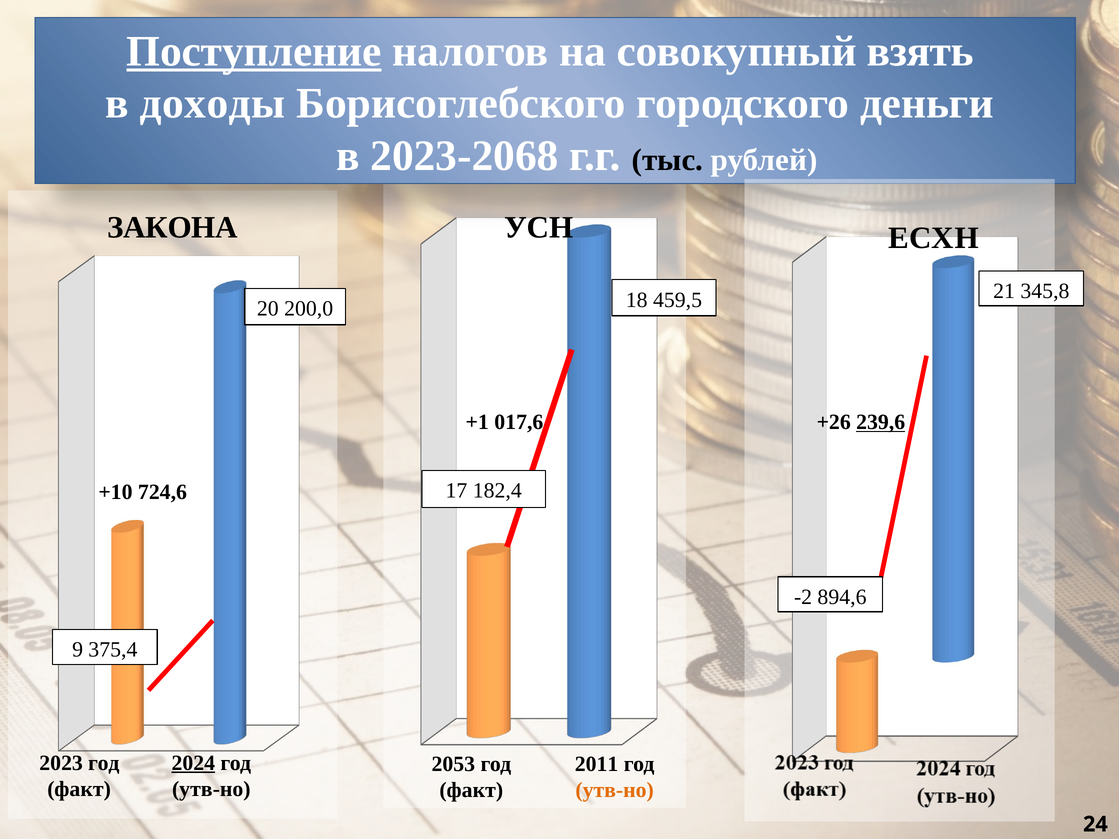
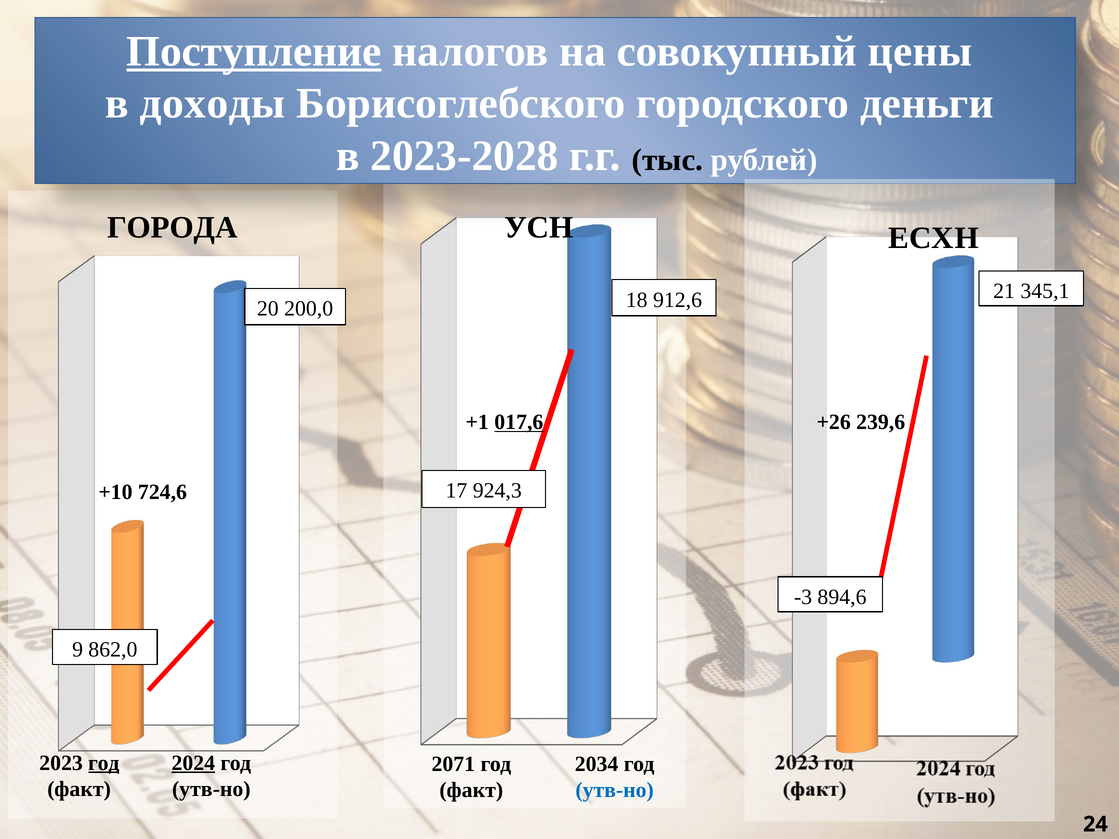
взять: взять -> цены (920, 51)
2023-2068: 2023-2068 -> 2023-2028 (464, 156)
ЗАКОНА: ЗАКОНА -> ГОРОДА (172, 228)
345,8: 345,8 -> 345,1 (1045, 291)
459,5: 459,5 -> 912,6 (678, 300)
017,6 underline: none -> present (519, 422)
239,6 underline: present -> none (881, 422)
182,4: 182,4 -> 924,3 (497, 491)
-2: -2 -> -3 (803, 597)
375,4: 375,4 -> 862,0 (113, 650)
год underline: none -> present (104, 763)
2053: 2053 -> 2071 (453, 764)
2011: 2011 -> 2034 (597, 764)
утв-но colour: orange -> blue (615, 790)
